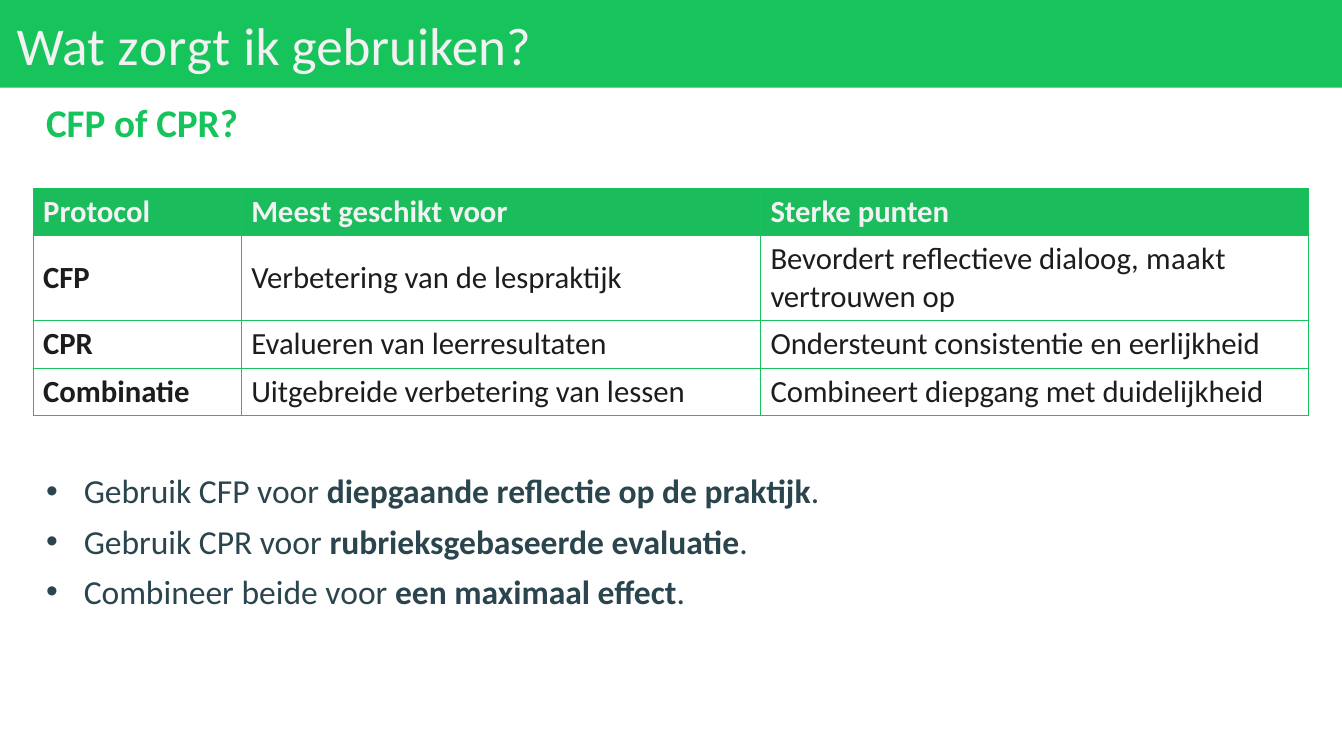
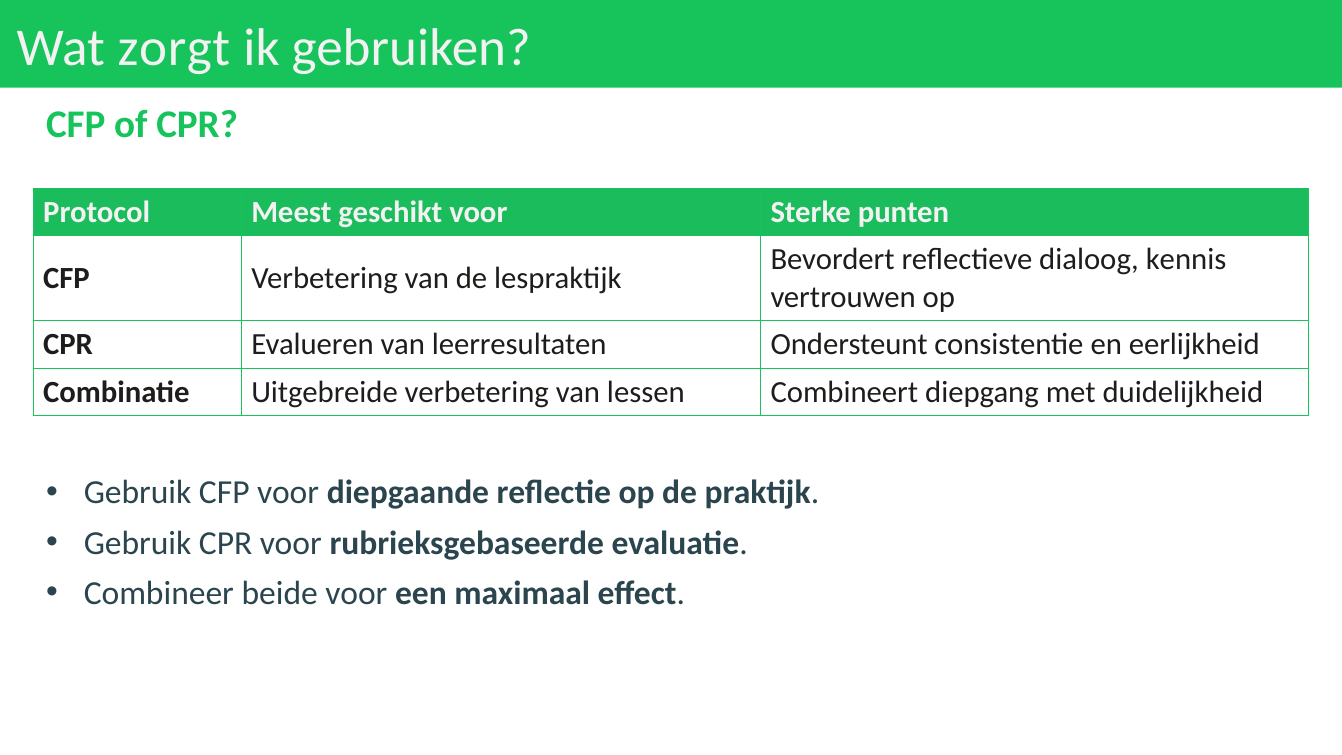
maakt: maakt -> kennis (1186, 260)
